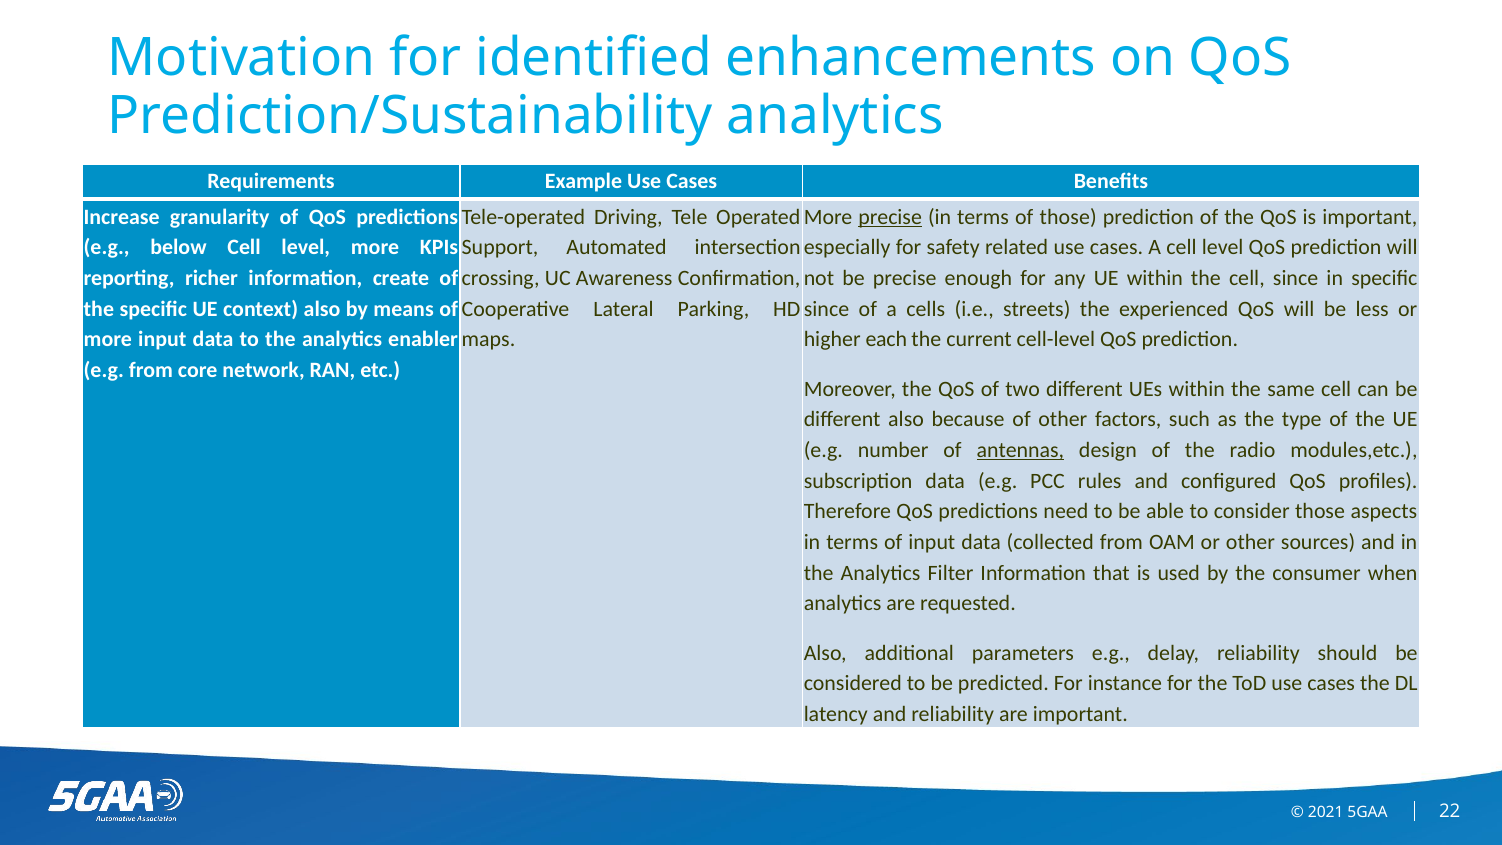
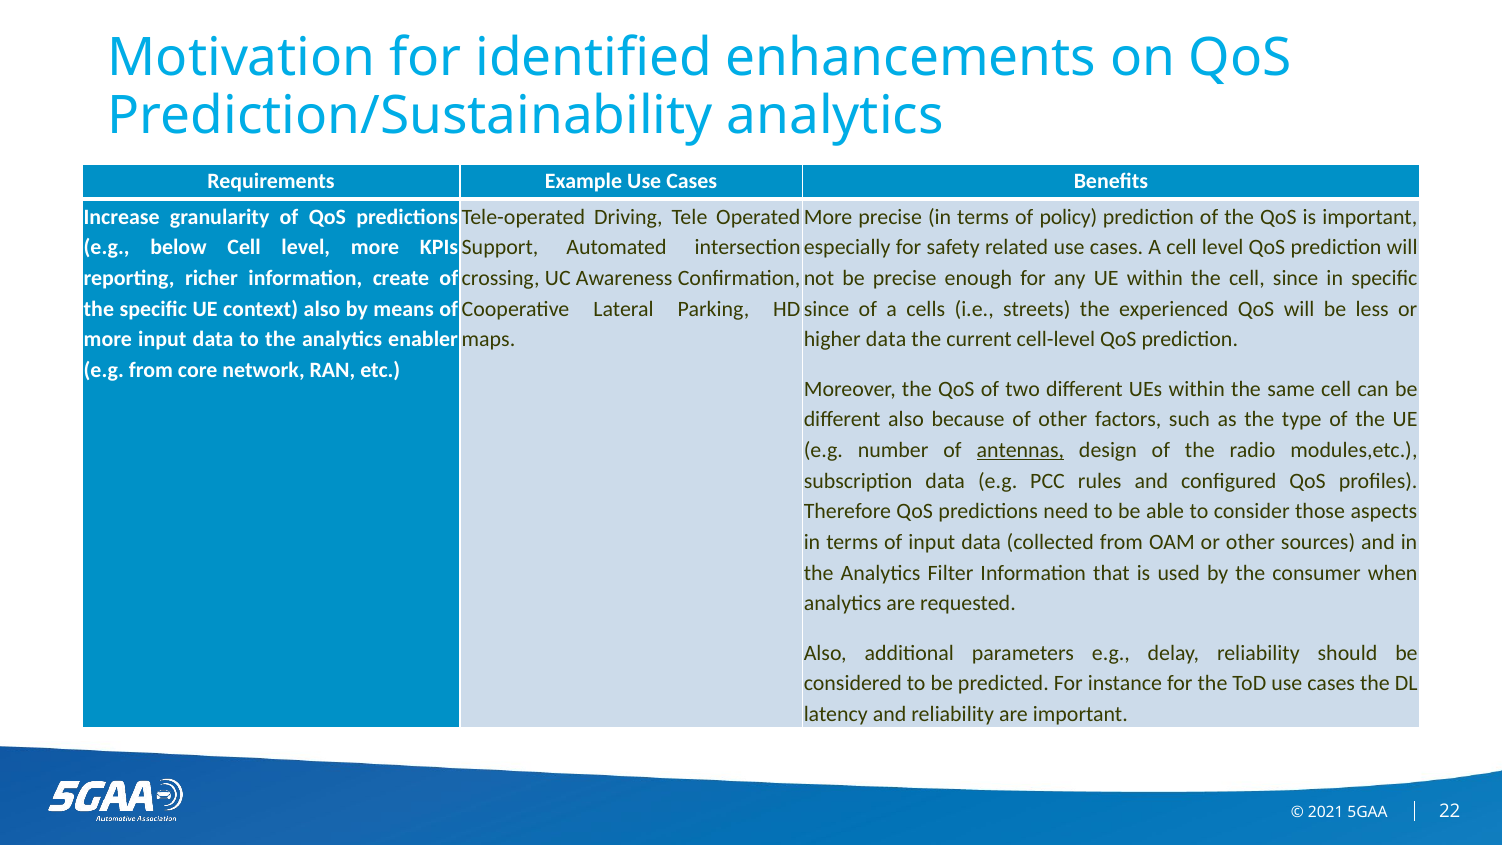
precise underline: present -> none (890, 217)
of those: those -> policy (1068, 217)
higher each: each -> data (886, 339)
